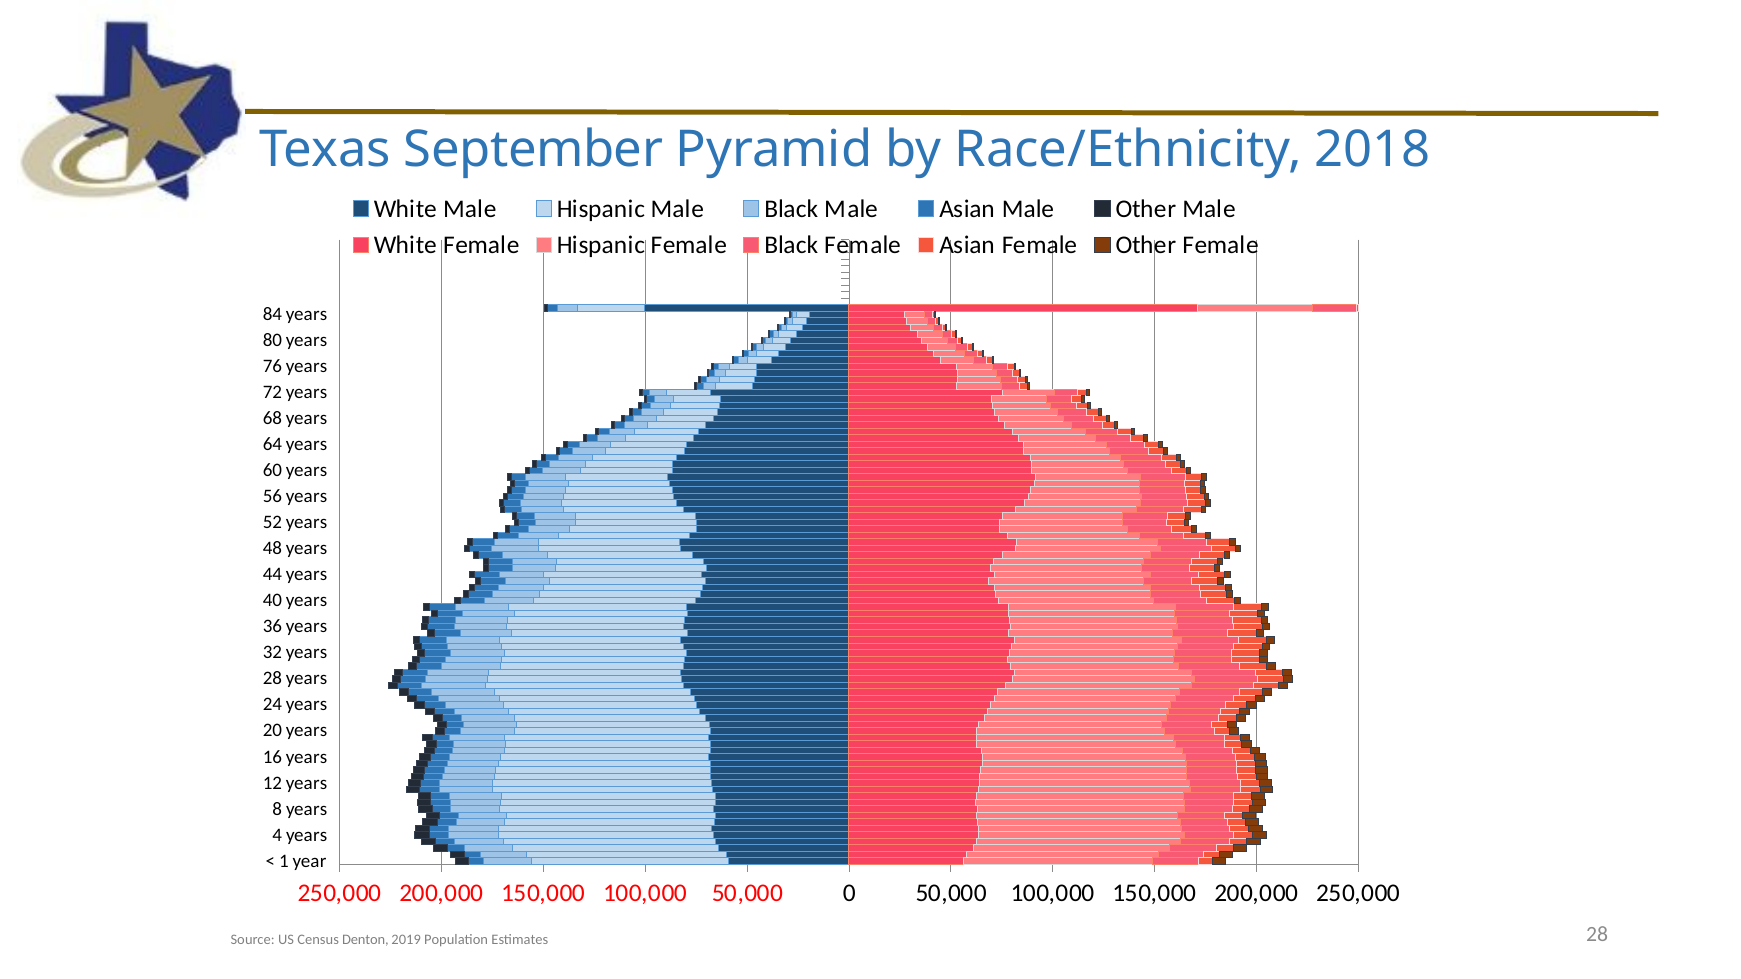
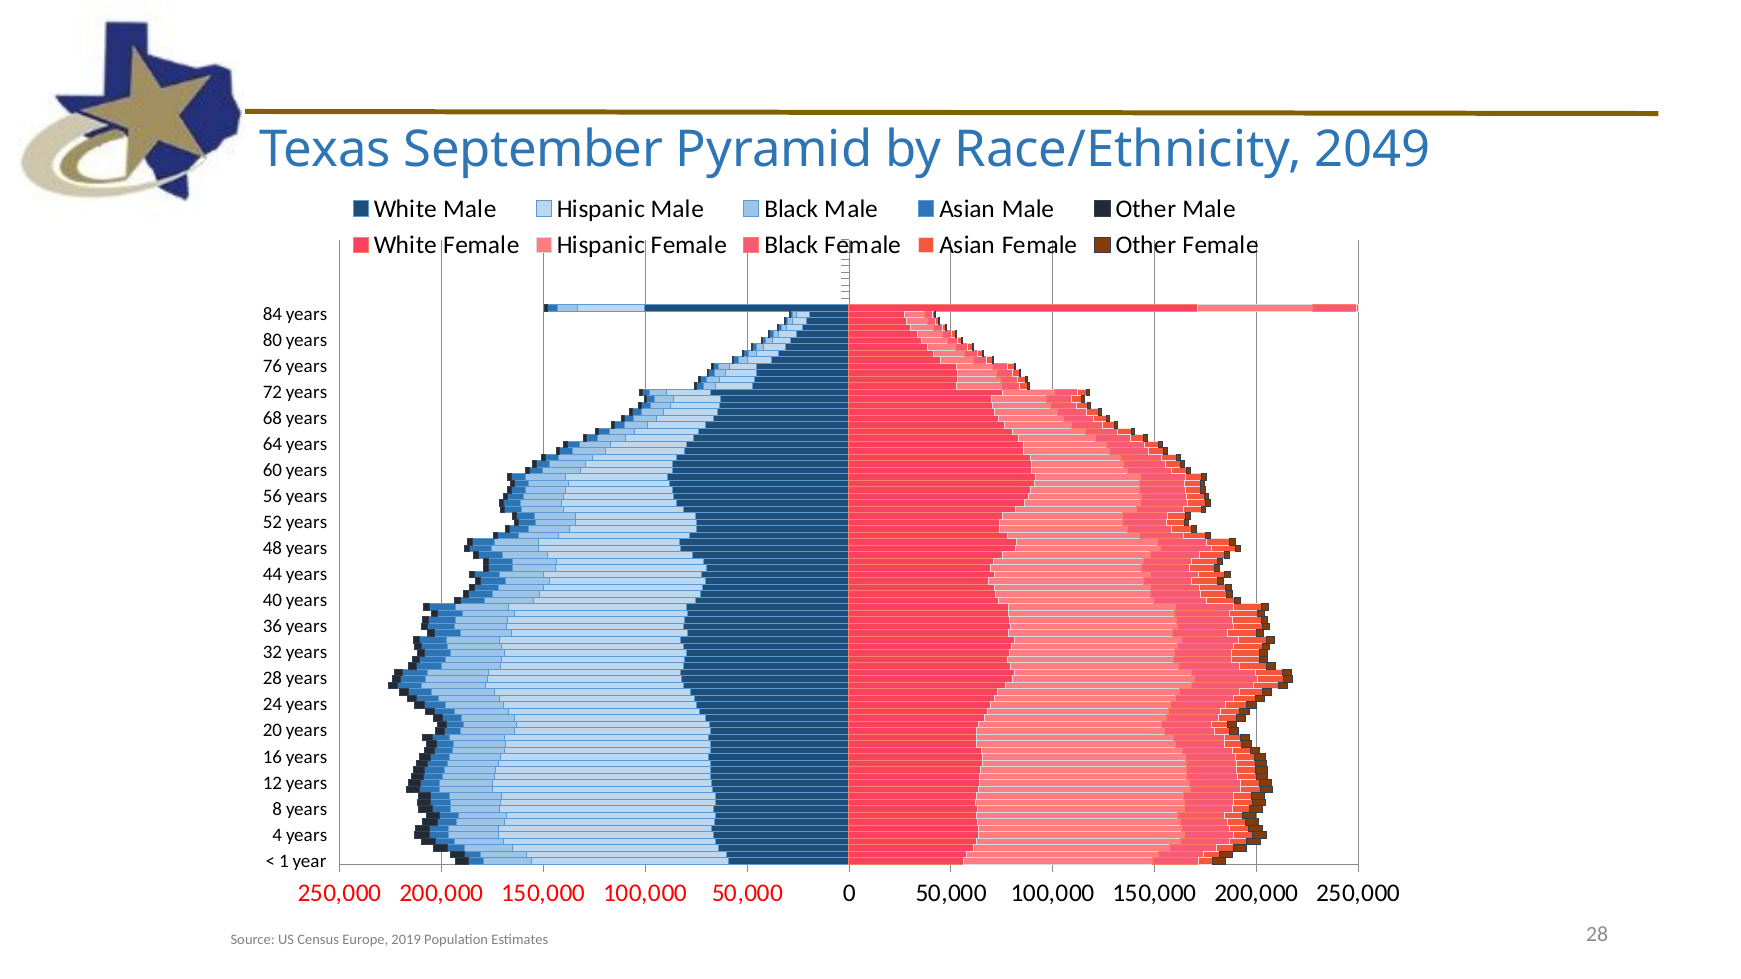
2018: 2018 -> 2049 (1373, 150)
Denton: Denton -> Europe (365, 940)
